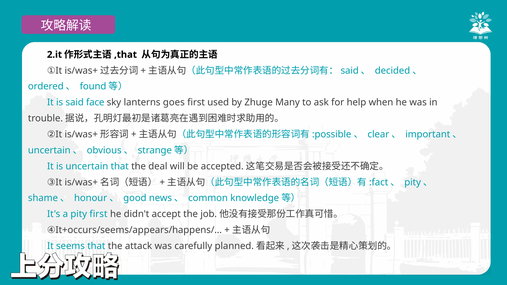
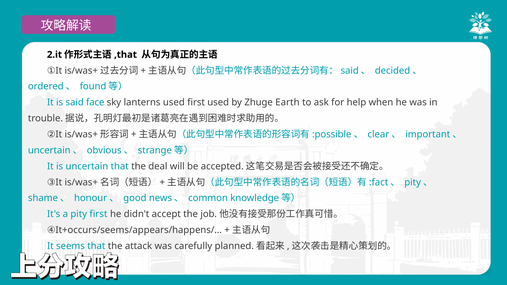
lanterns goes: goes -> used (174, 103)
Many: Many -> Earth (287, 103)
